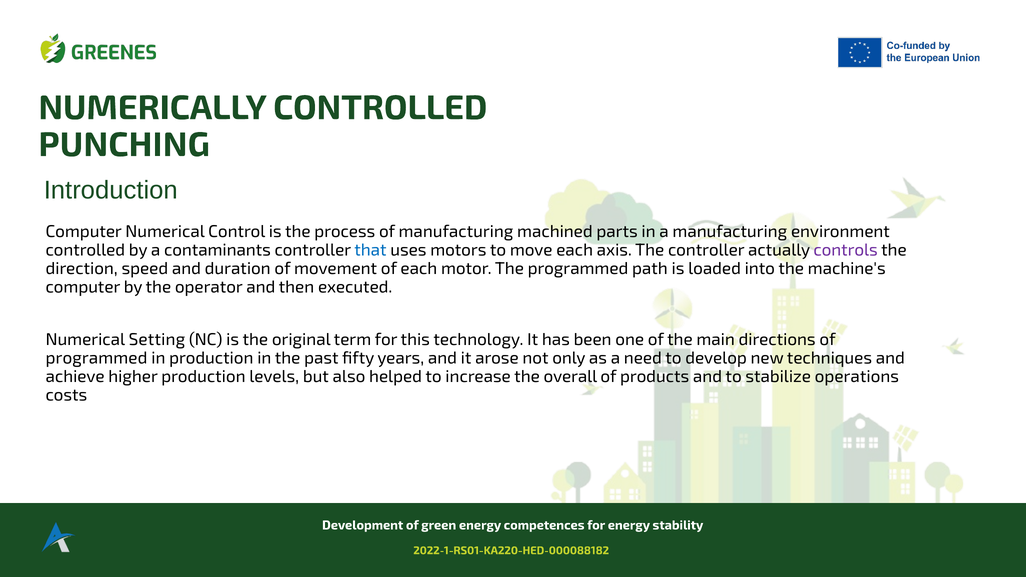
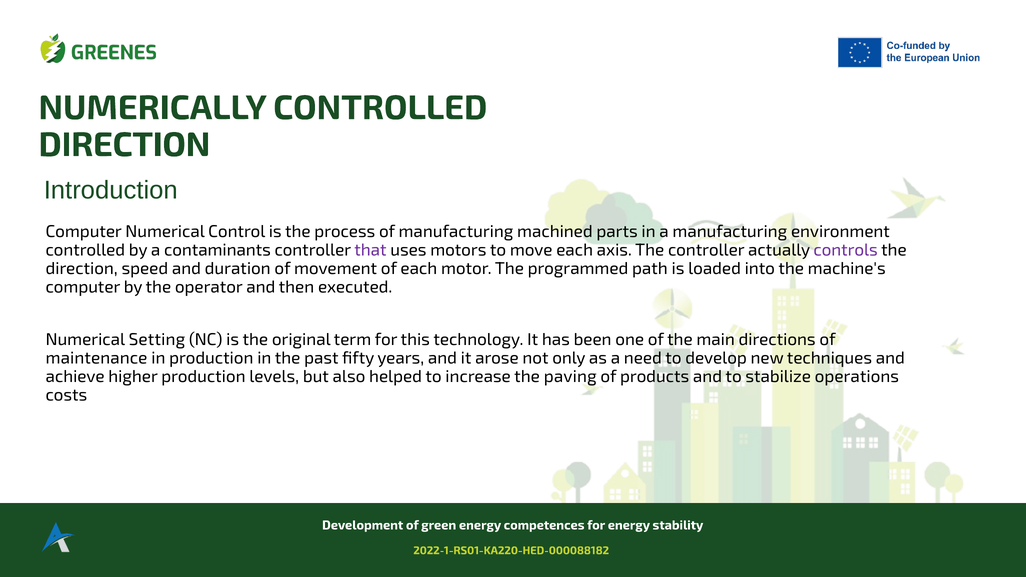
PUNCHING: PUNCHING -> DIRECTION (124, 145)
that colour: blue -> purple (370, 250)
programmed: programmed -> maintenance (97, 358)
overall: overall -> paving (570, 377)
